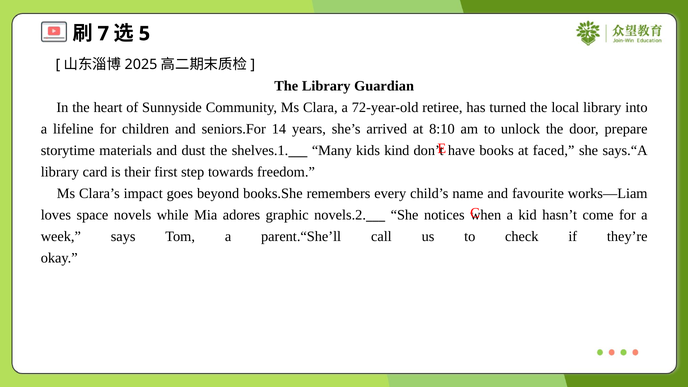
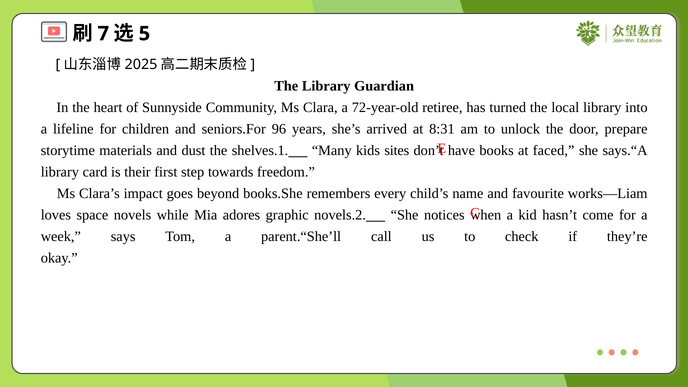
14: 14 -> 96 (279, 129)
8:10: 8:10 -> 8:31 (442, 129)
kind: kind -> sites (397, 151)
